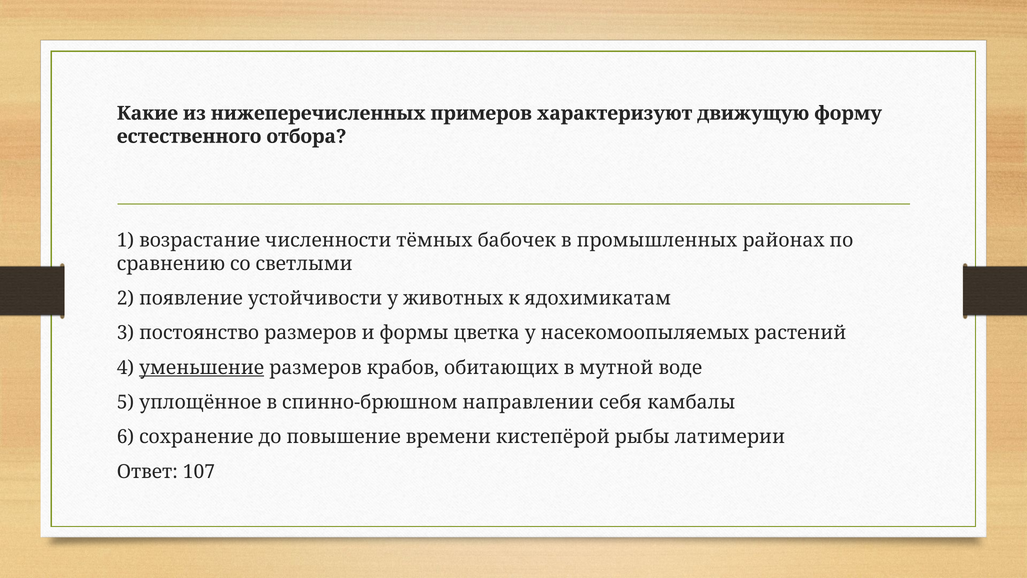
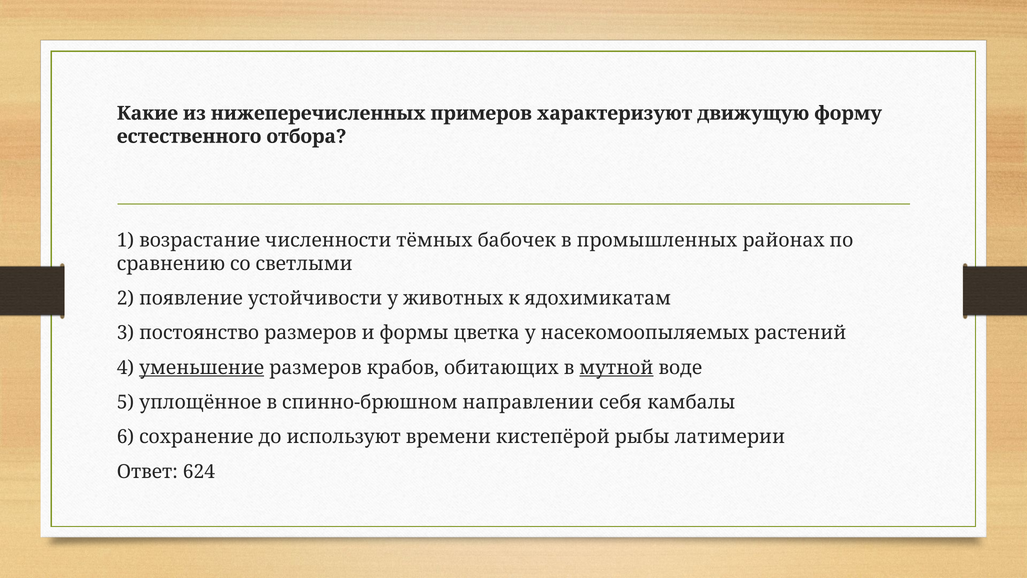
мутной underline: none -> present (616, 367)
повышение: повышение -> используют (344, 437)
107: 107 -> 624 (199, 471)
